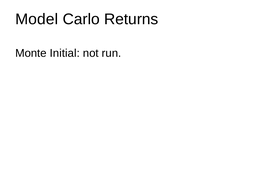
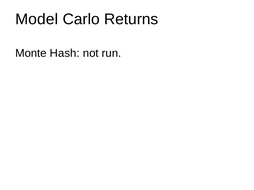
Initial: Initial -> Hash (65, 53)
